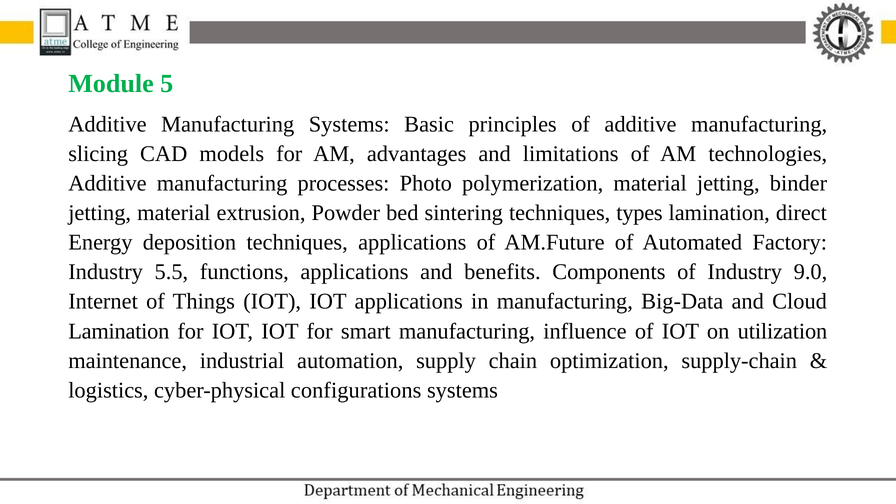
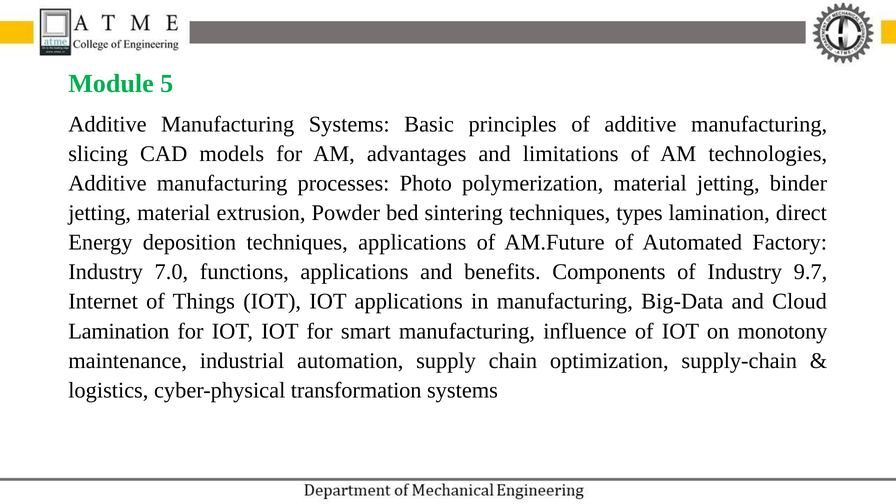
5.5: 5.5 -> 7.0 (171, 272)
9.0: 9.0 -> 9.7 (810, 272)
utilization: utilization -> monotony (783, 331)
configurations: configurations -> transformation (356, 390)
